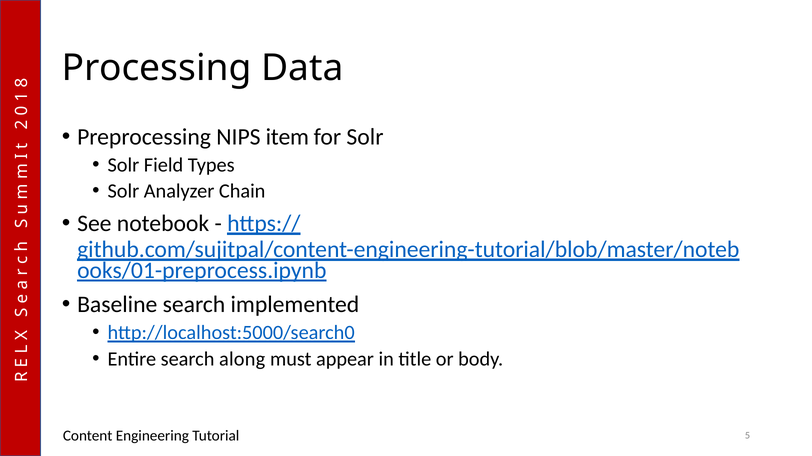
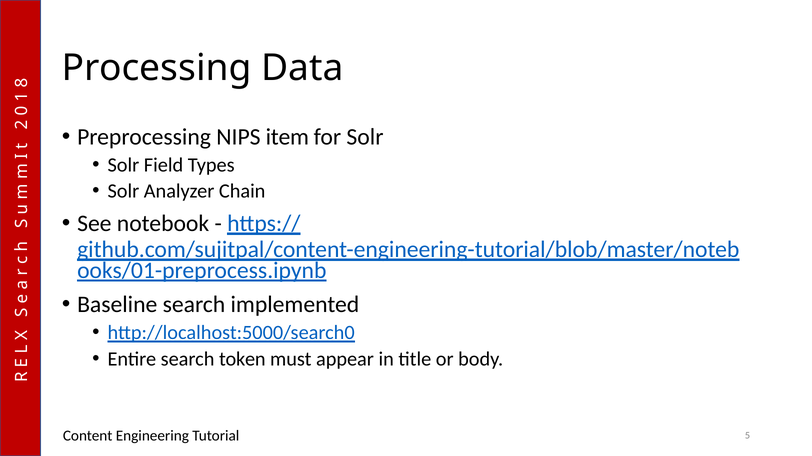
along: along -> token (242, 359)
